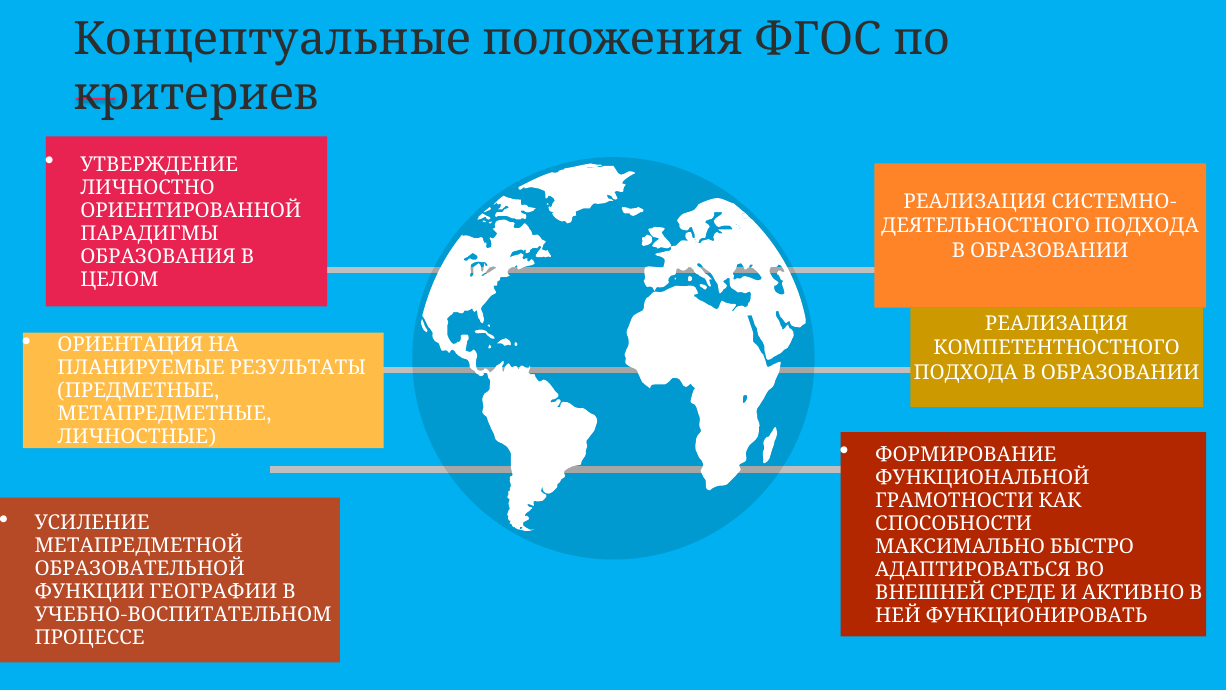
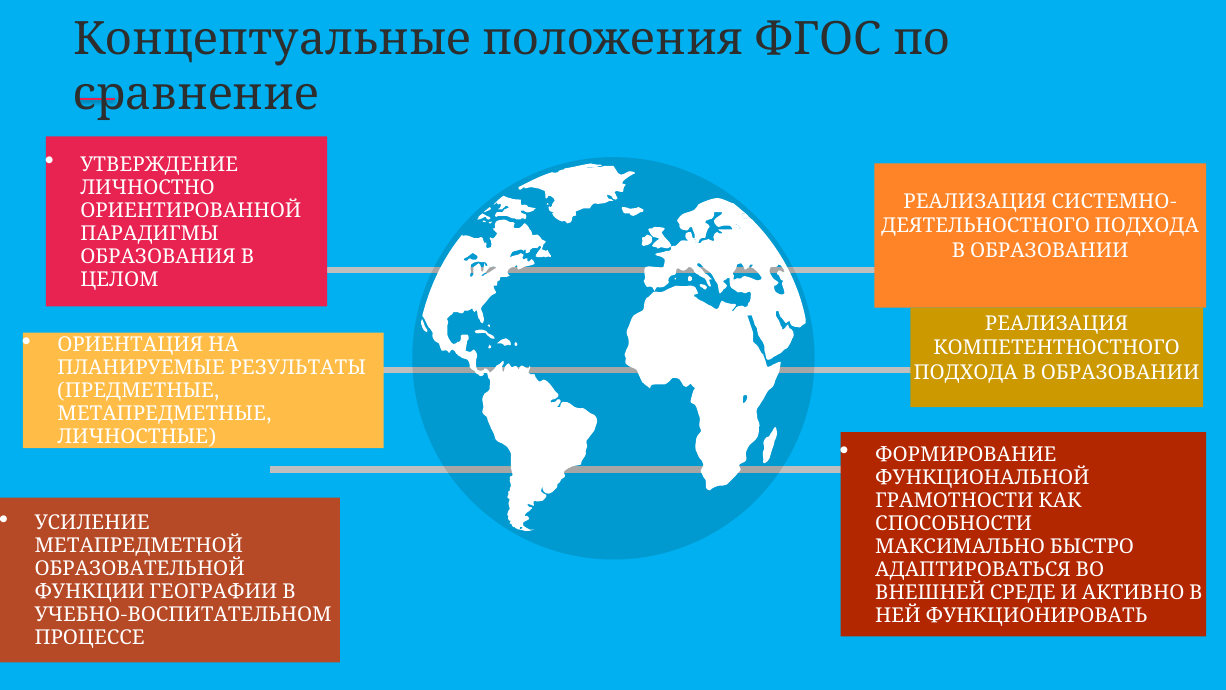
критериев: критериев -> сравнение (196, 94)
